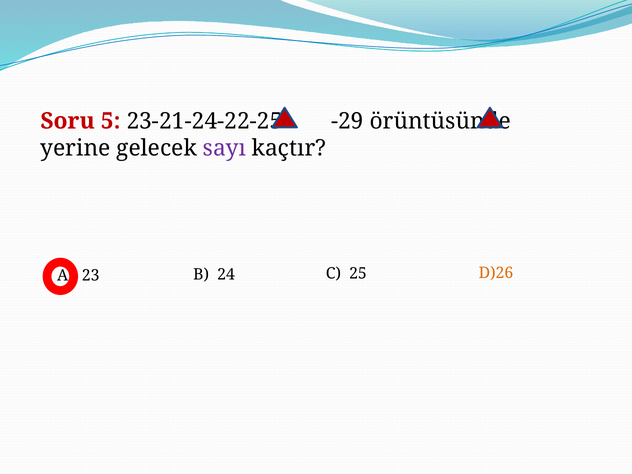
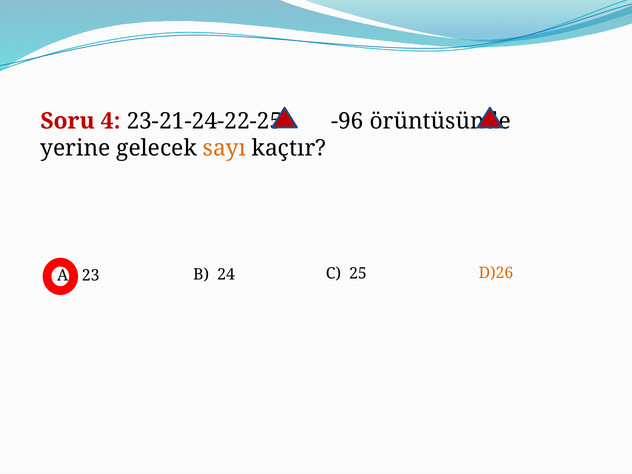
5: 5 -> 4 (111, 121)
-29: -29 -> -96 (347, 121)
sayı colour: purple -> orange (224, 148)
